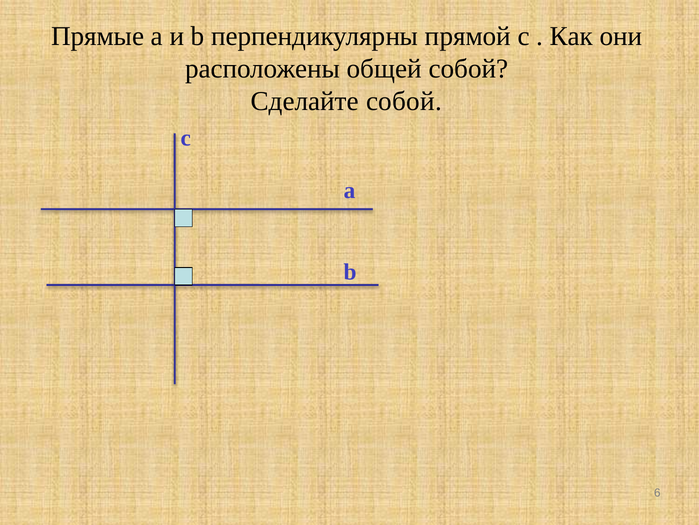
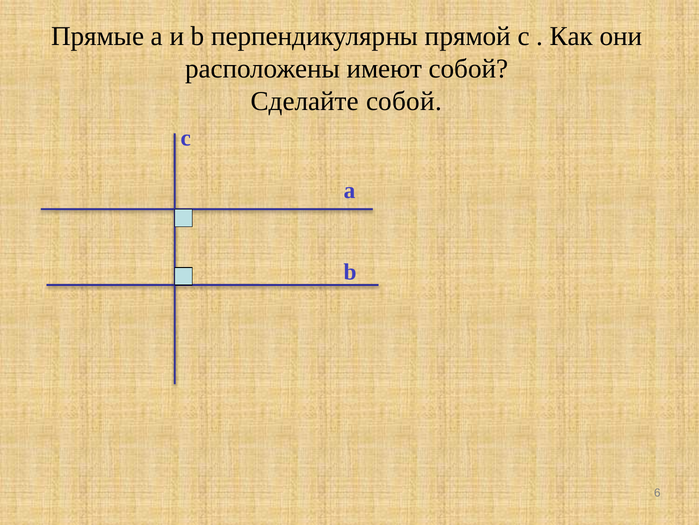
общей: общей -> имеют (384, 69)
